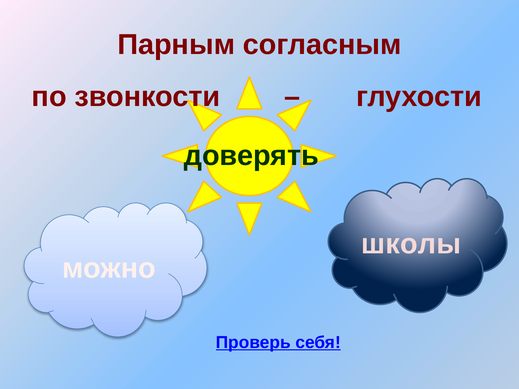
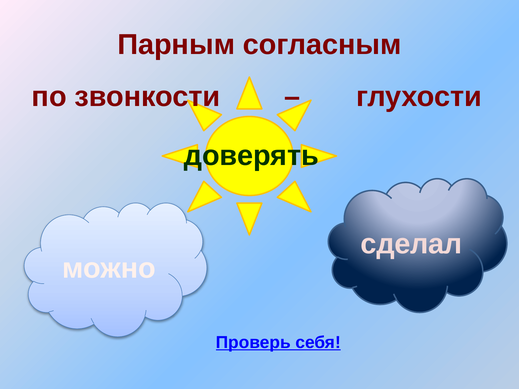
школы: школы -> сделал (411, 244)
